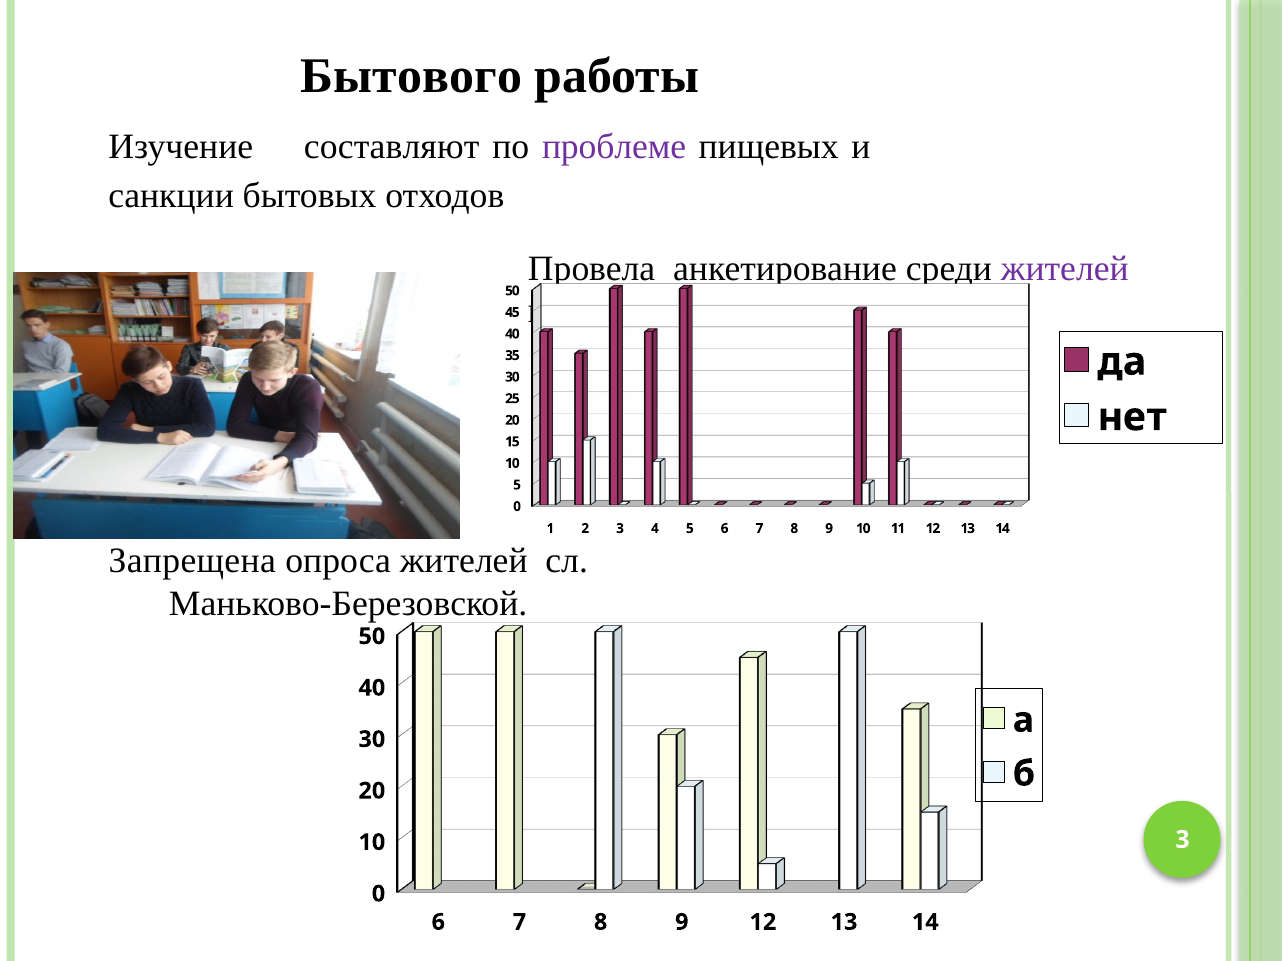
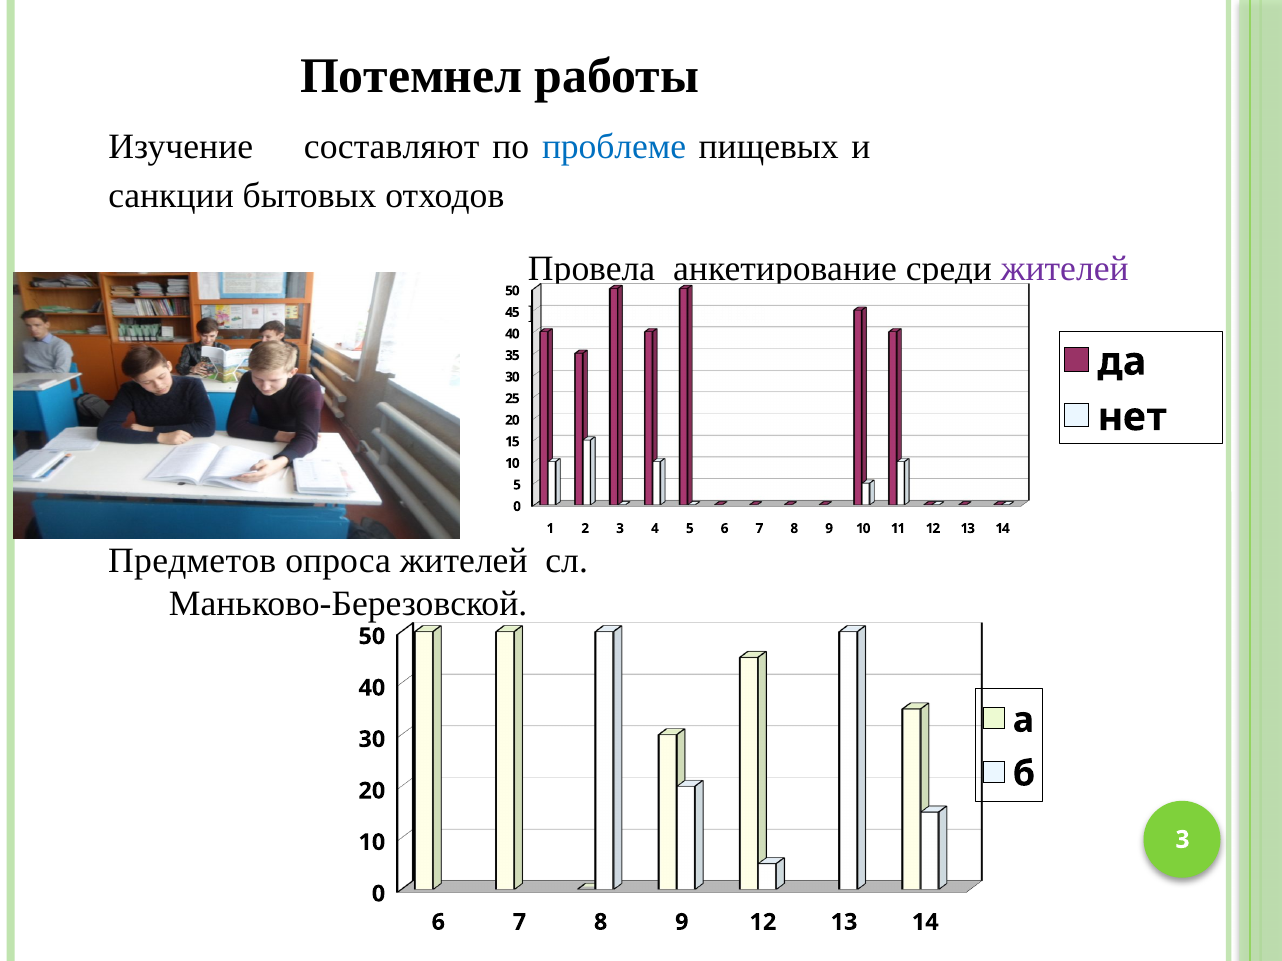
Бытового: Бытового -> Потемнел (411, 76)
проблеме colour: purple -> blue (614, 146)
Запрещена: Запрещена -> Предметов (192, 561)
